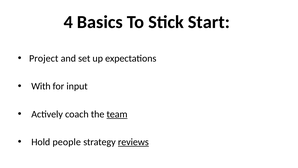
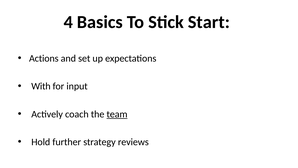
Project: Project -> Actions (44, 58)
people: people -> further (67, 142)
reviews underline: present -> none (133, 142)
